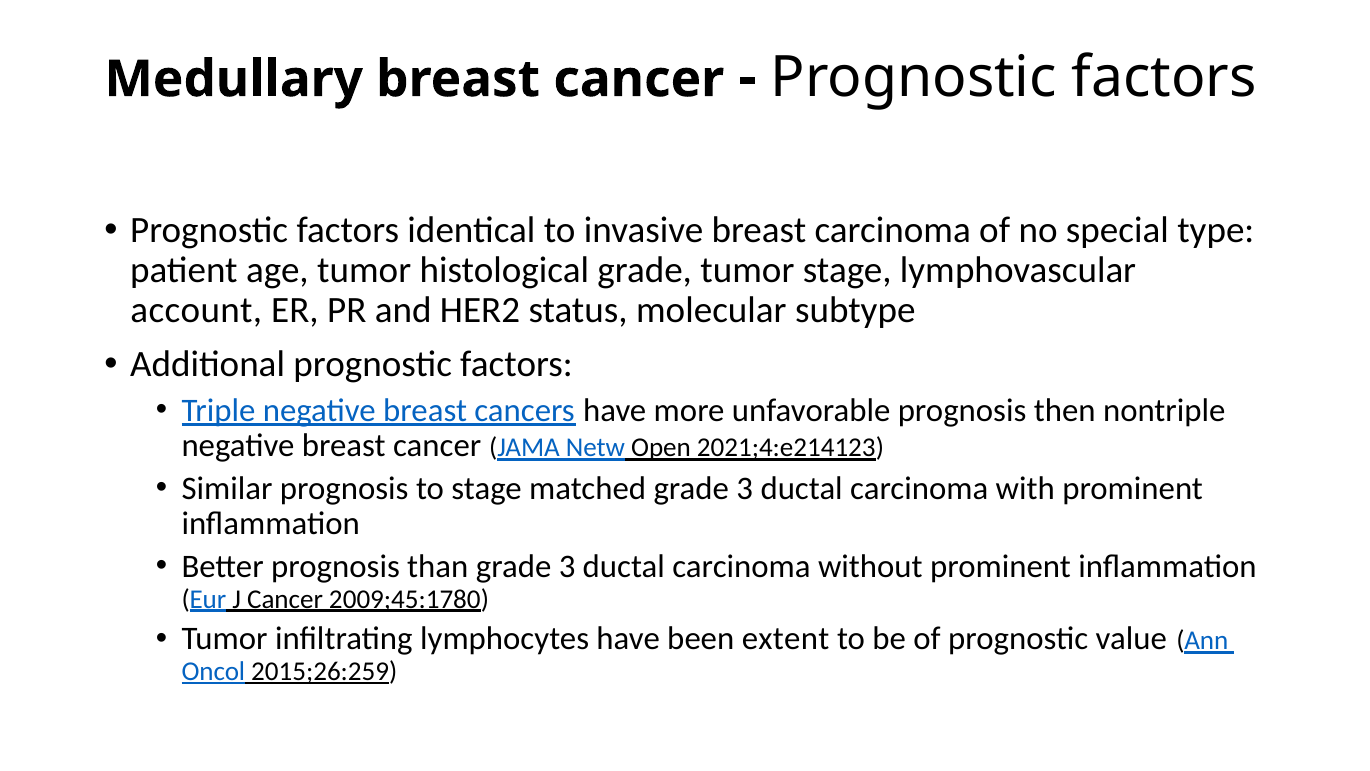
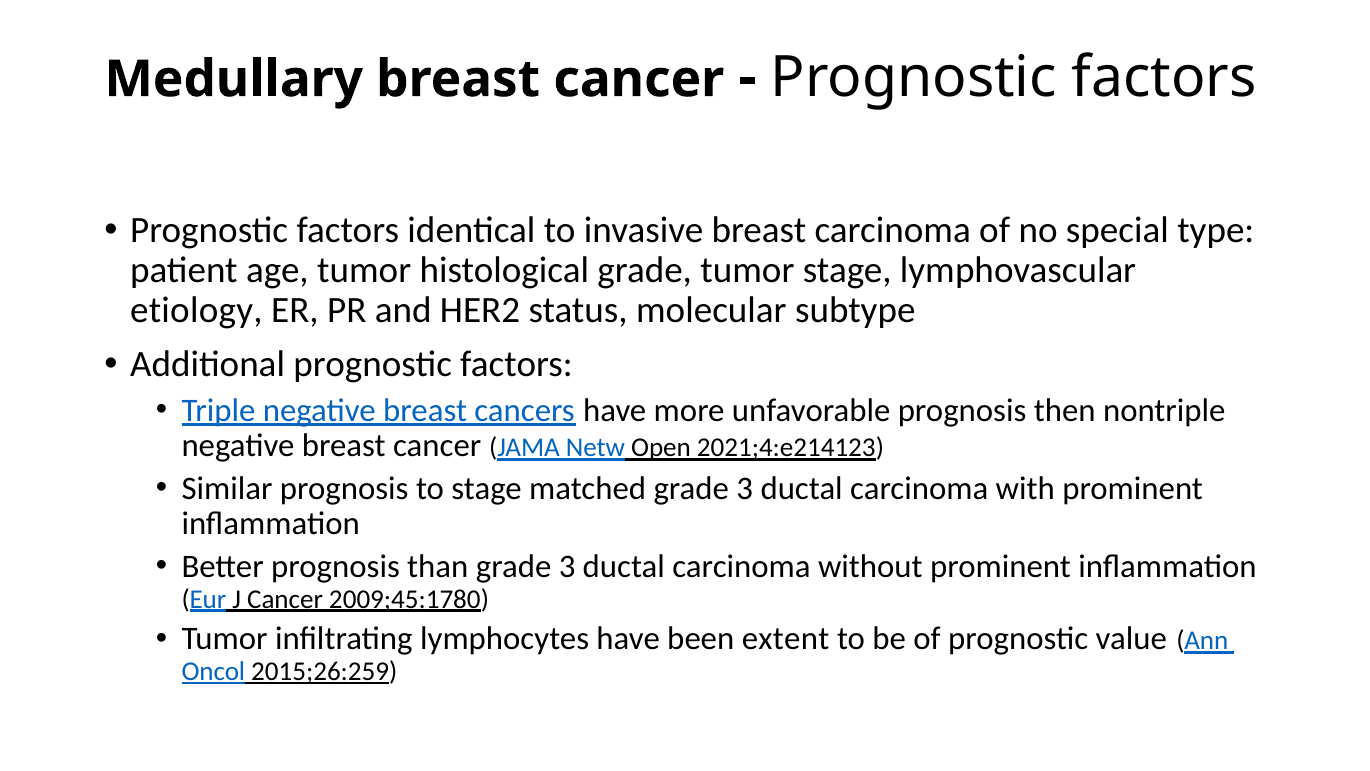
account: account -> etiology (196, 310)
